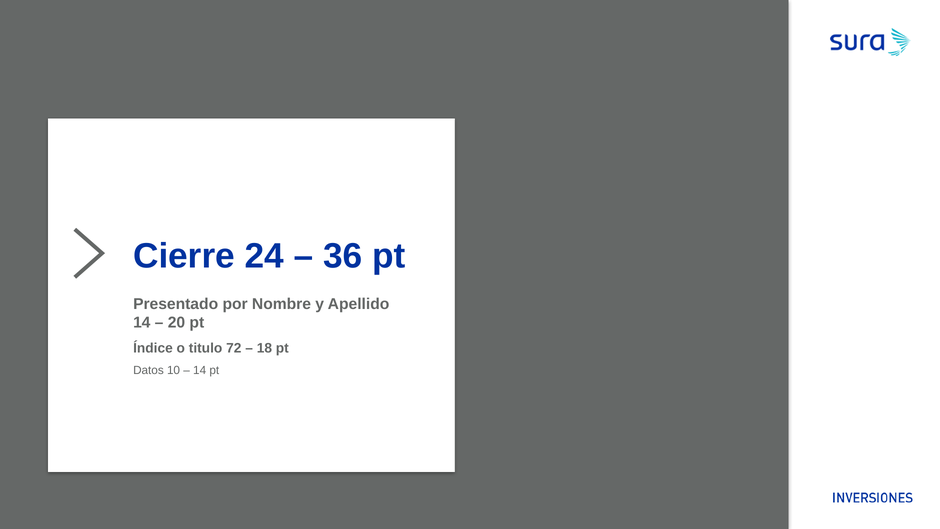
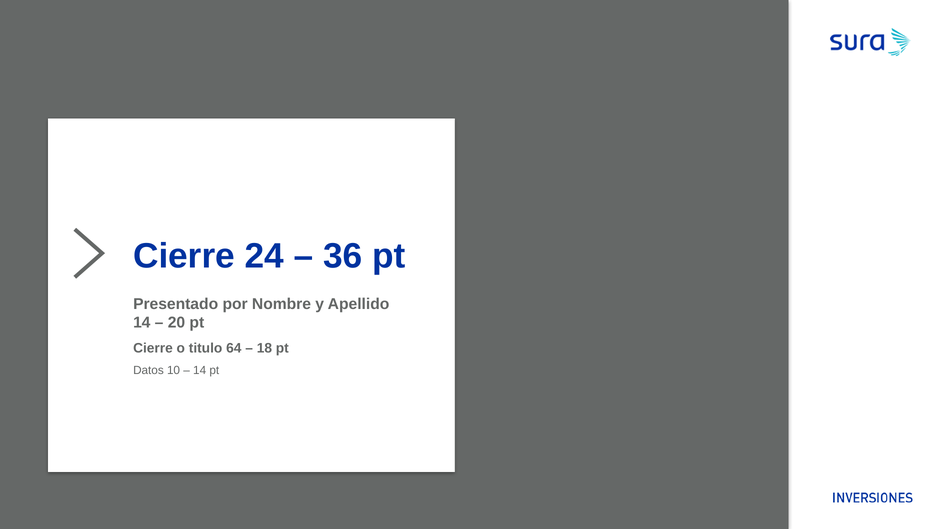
Índice: Índice -> Cierre (153, 348)
72: 72 -> 64 (234, 348)
